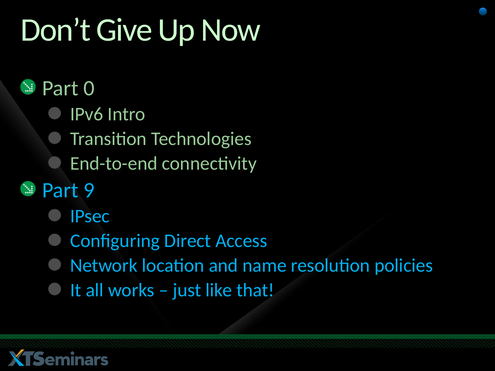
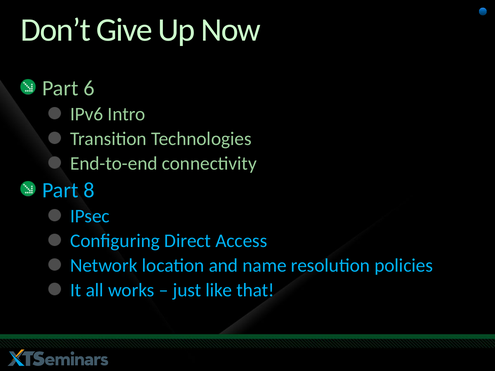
0: 0 -> 6 (89, 88)
9: 9 -> 8 (89, 190)
